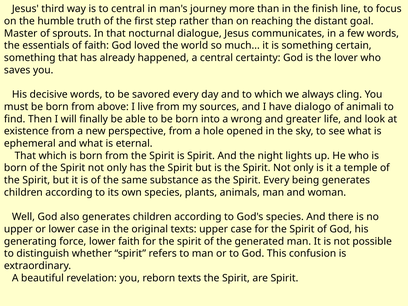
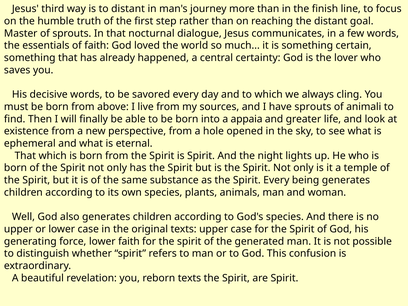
to central: central -> distant (128, 9)
have dialogo: dialogo -> sprouts (313, 107)
wrong: wrong -> appaia (247, 119)
